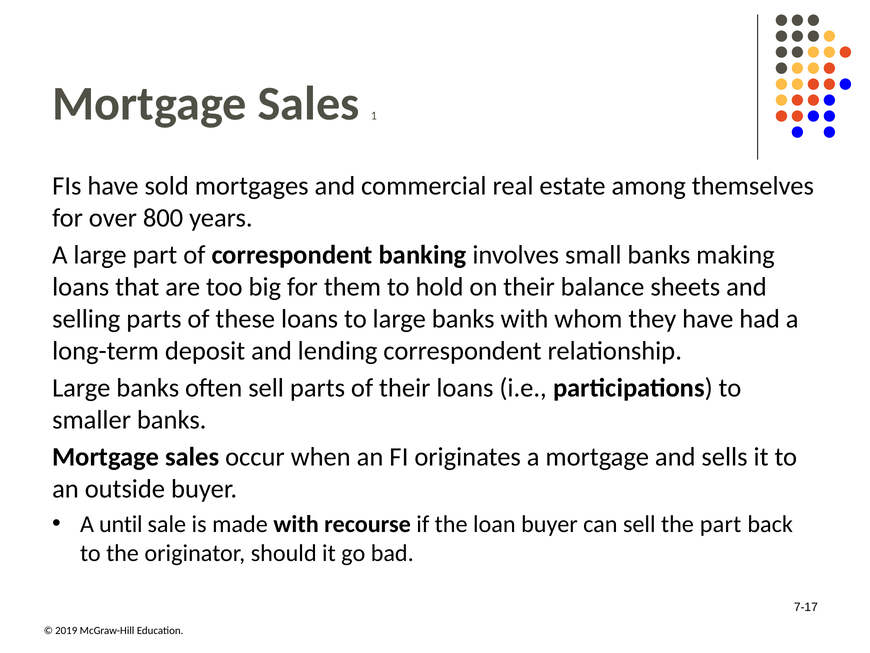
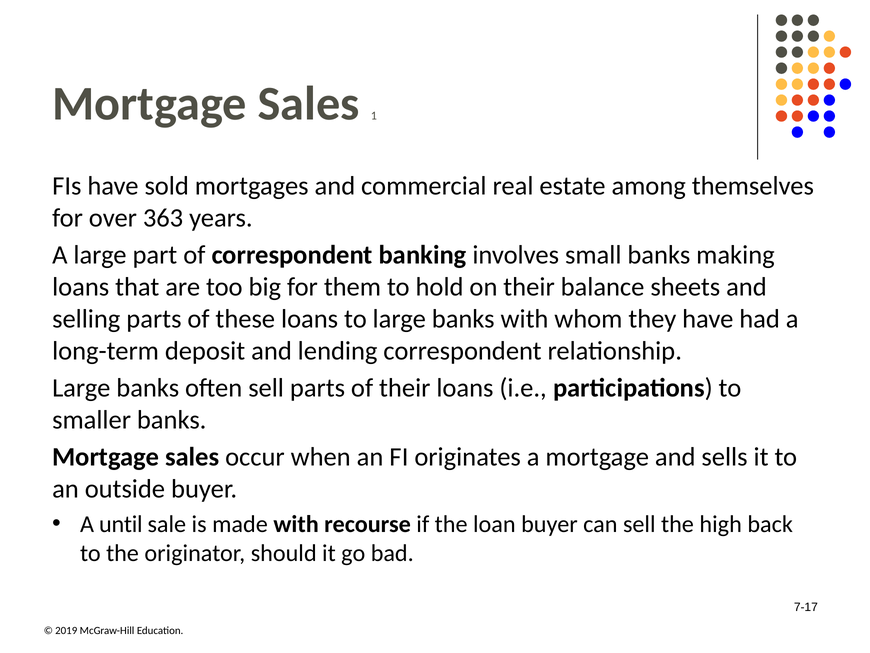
800: 800 -> 363 (163, 218)
the part: part -> high (721, 524)
